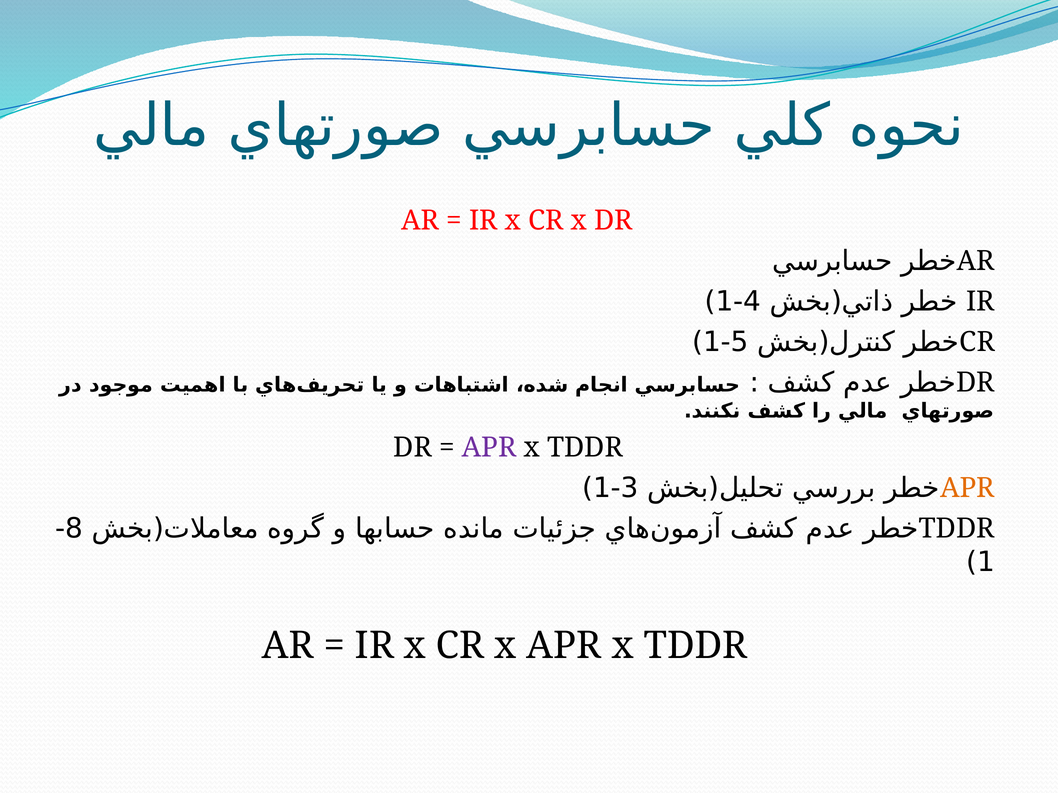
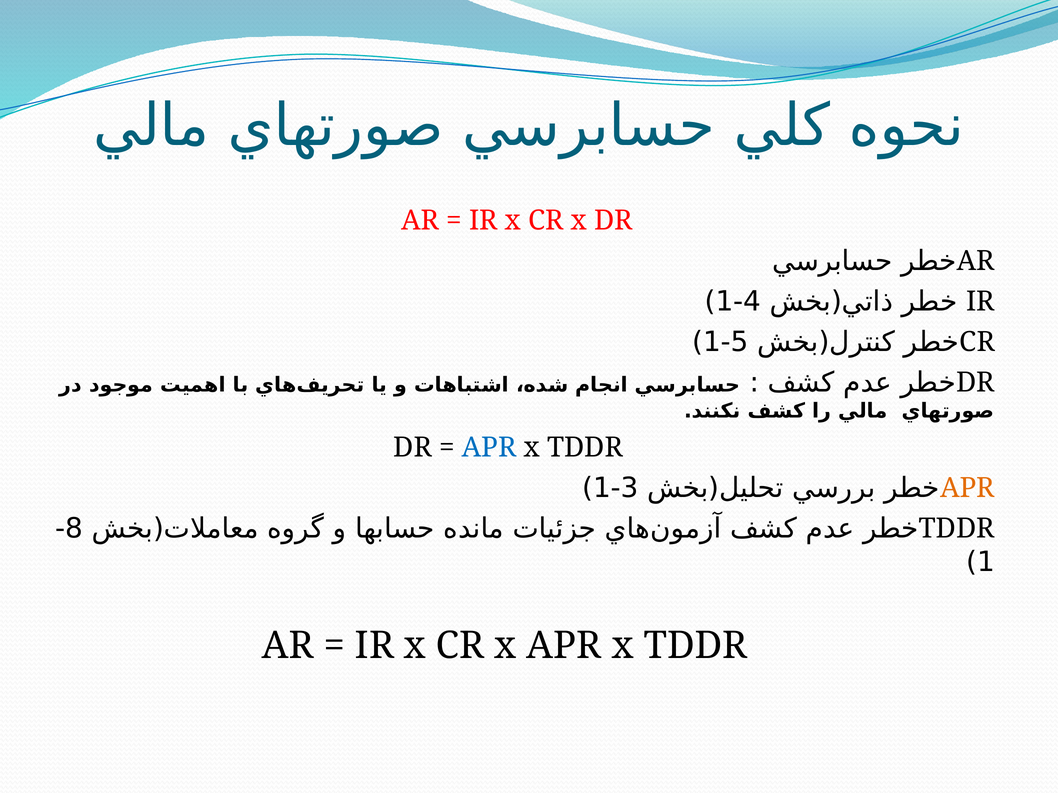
APR colour: purple -> blue (489, 448)
